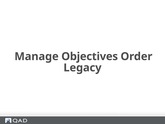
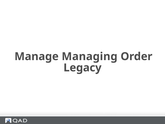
Objectives: Objectives -> Managing (90, 56)
